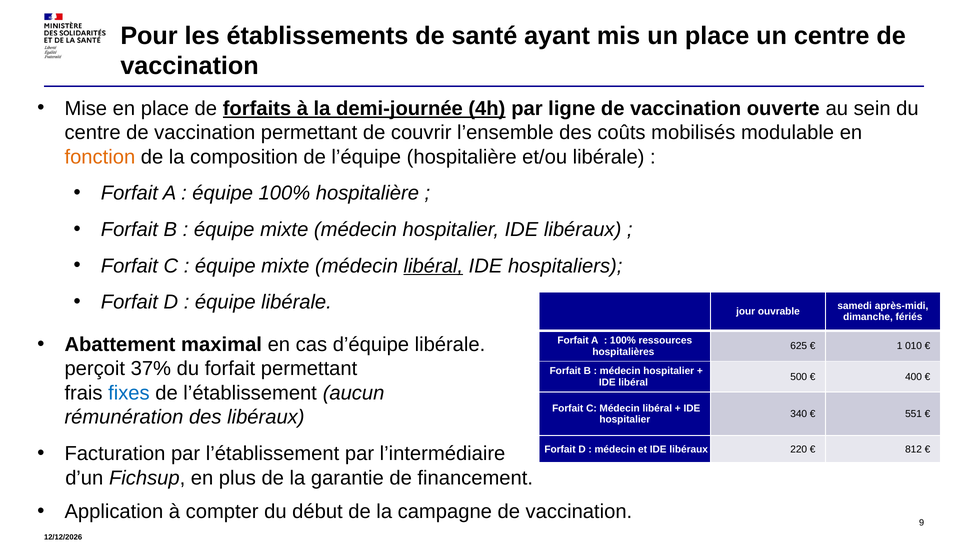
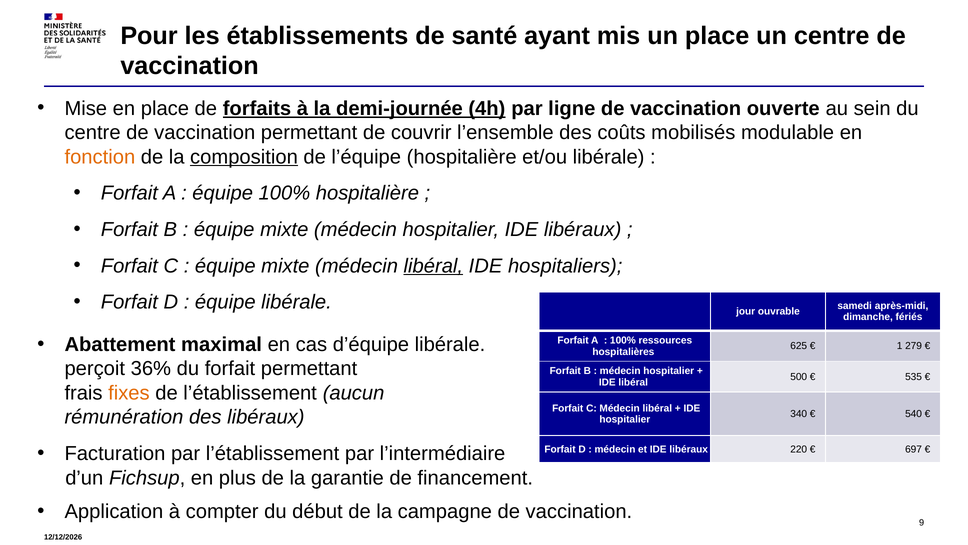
composition underline: none -> present (244, 157)
010: 010 -> 279 (914, 346)
37%: 37% -> 36% (151, 368)
400: 400 -> 535 (914, 376)
fixes colour: blue -> orange (129, 393)
551: 551 -> 540 (914, 413)
812: 812 -> 697 (914, 449)
